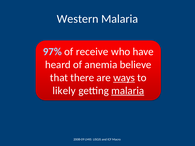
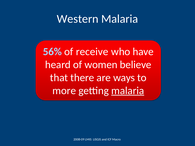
97%: 97% -> 56% (52, 52)
anemia: anemia -> women (101, 65)
ways underline: present -> none (124, 78)
likely: likely -> more (64, 91)
